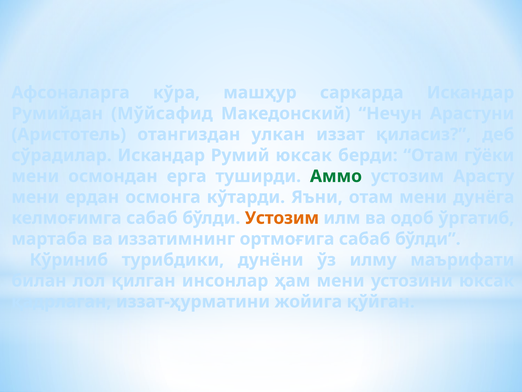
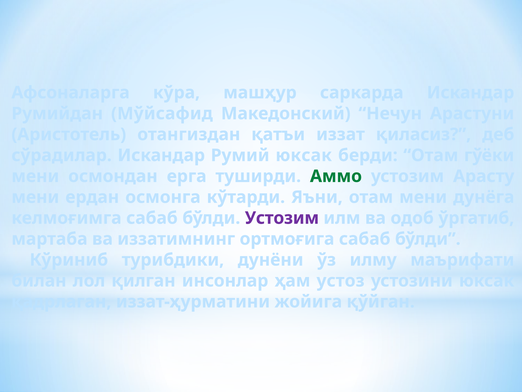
улкан: улкан -> қатъи (278, 134)
Устозим colour: orange -> purple (282, 218)
ҳам мени: мени -> устоз (341, 280)
